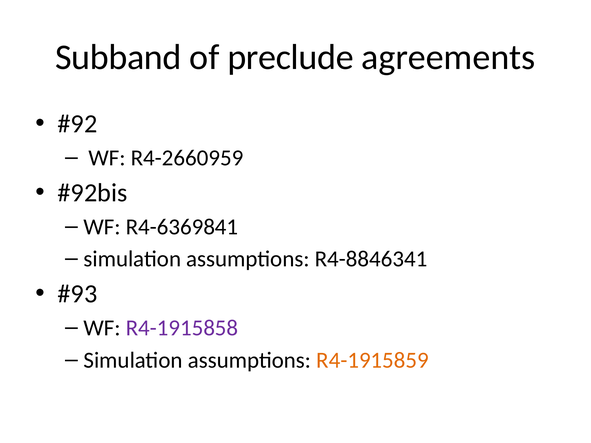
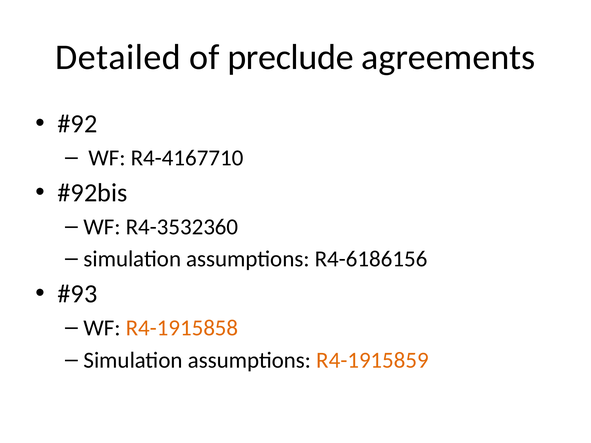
Subband: Subband -> Detailed (118, 57)
R4-2660959: R4-2660959 -> R4-4167710 (187, 158)
R4-6369841: R4-6369841 -> R4-3532360 (182, 227)
R4-8846341: R4-8846341 -> R4-6186156 (371, 259)
R4-1915858 colour: purple -> orange (182, 328)
